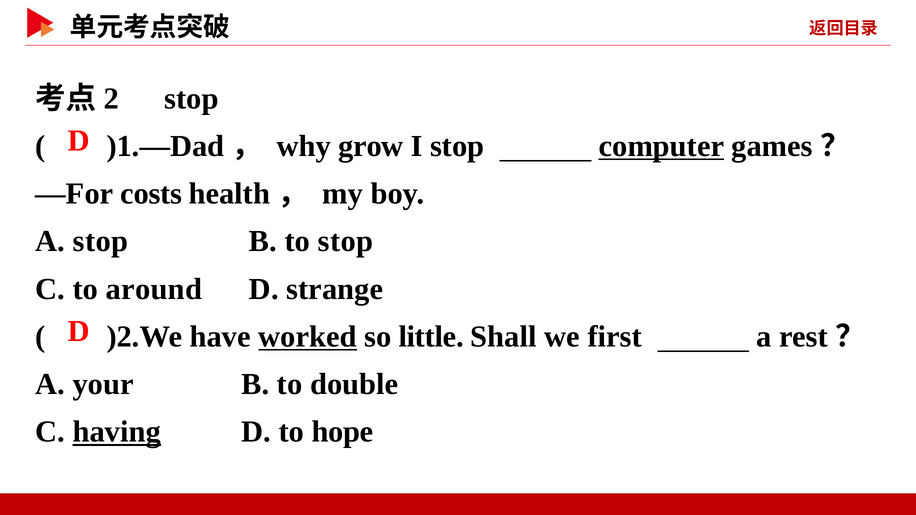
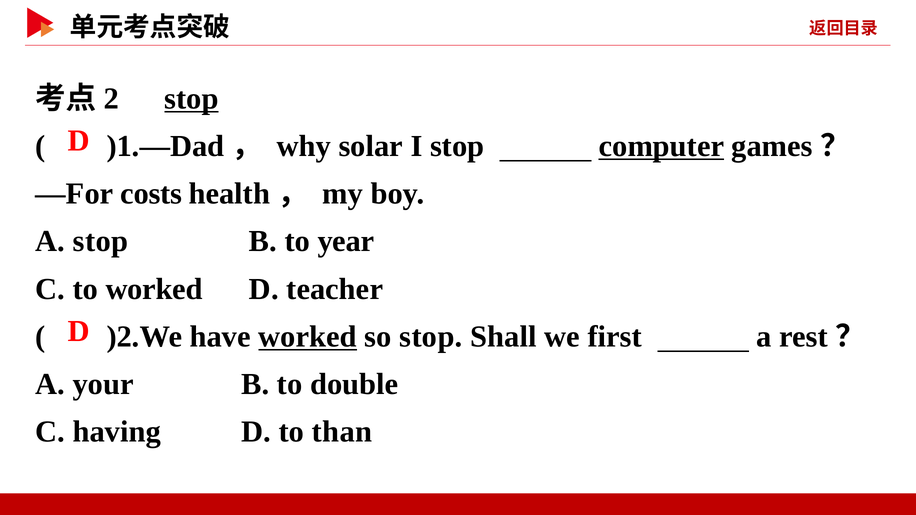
stop underline: none -> present (191, 99)
grow: grow -> solar (371, 146)
to stop: stop -> year (346, 241)
to around: around -> worked (154, 289)
strange: strange -> teacher (335, 289)
so little: little -> stop (431, 337)
having underline: present -> none (117, 432)
hope: hope -> than (342, 432)
